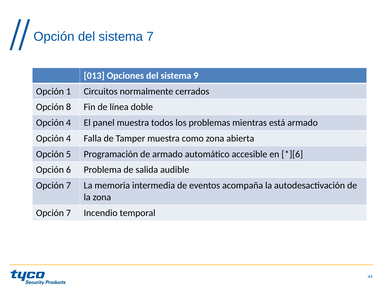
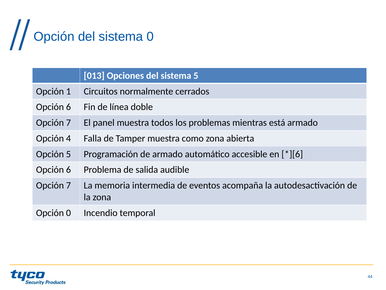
sistema 7: 7 -> 0 (150, 37)
sistema 9: 9 -> 5 (196, 75)
8: 8 -> 6 (69, 107)
4: 4 -> 7 (69, 122)
7: 7 -> 0 (69, 213)
